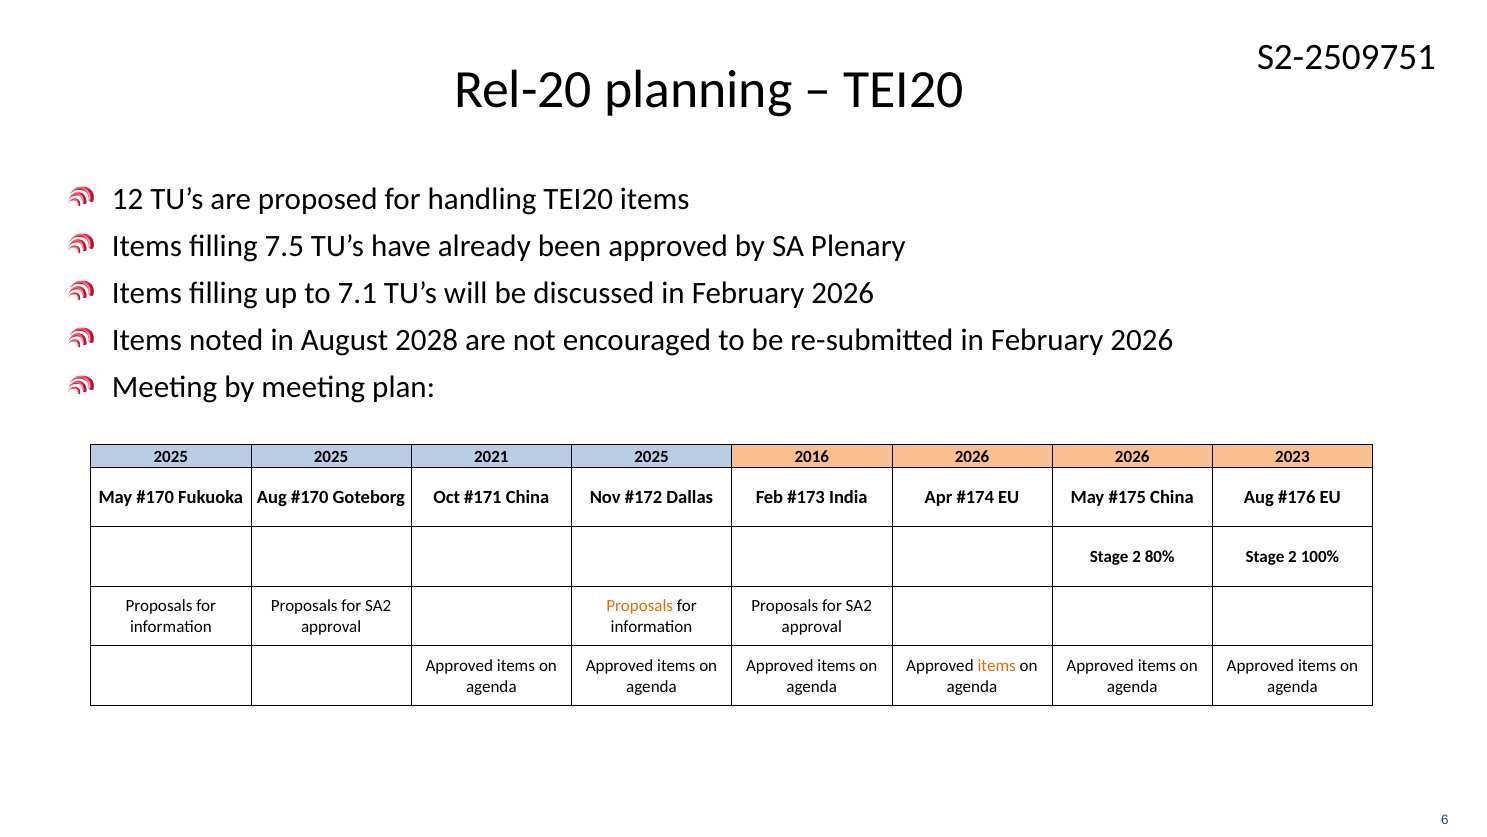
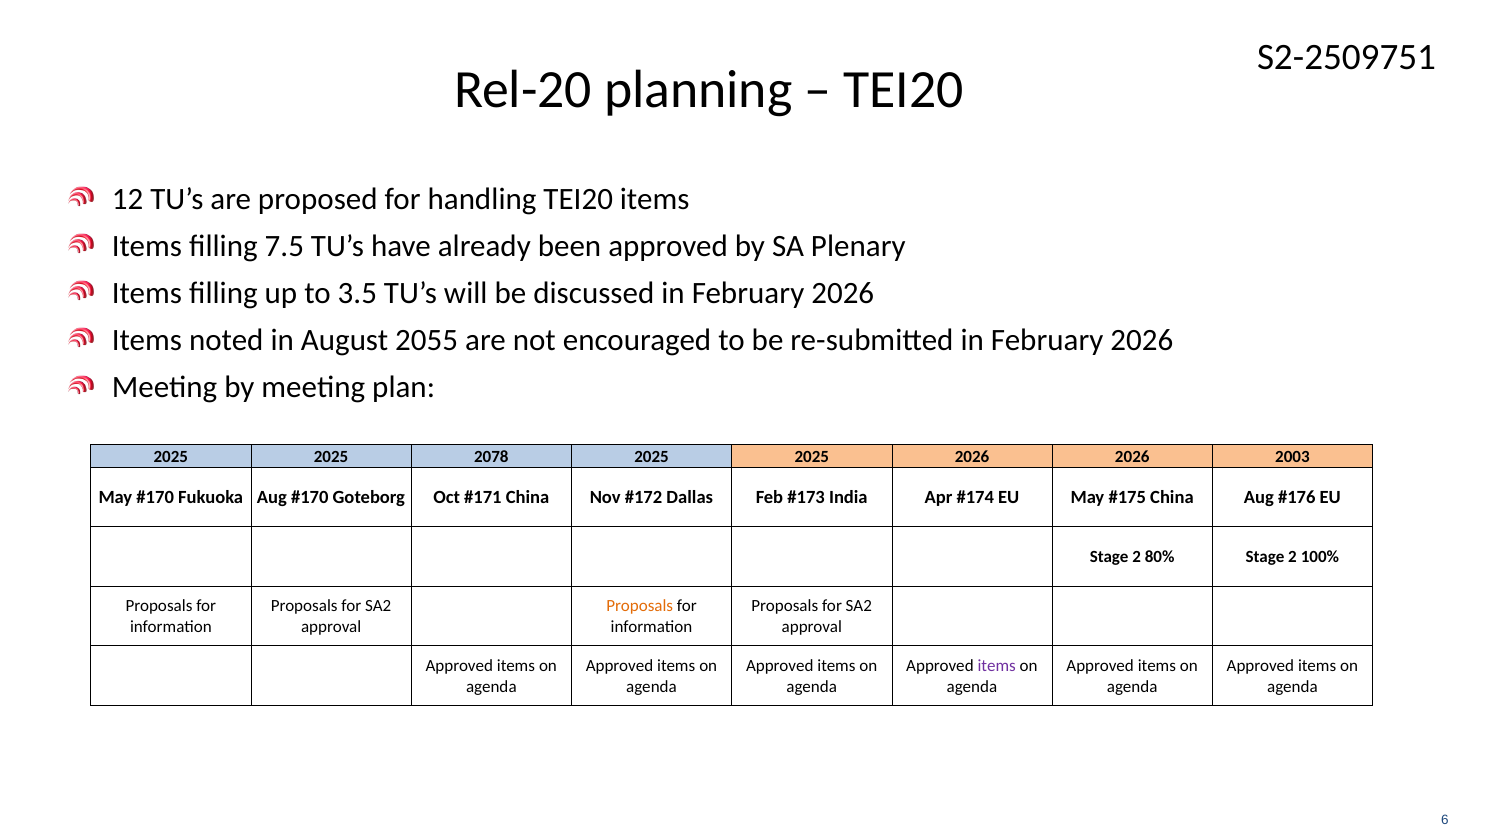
7.1: 7.1 -> 3.5 (357, 293)
2028: 2028 -> 2055 (427, 340)
2021: 2021 -> 2078 (491, 456)
2016: 2016 -> 2025 (812, 456)
2023: 2023 -> 2003 (1292, 456)
items colour: orange -> purple (997, 665)
